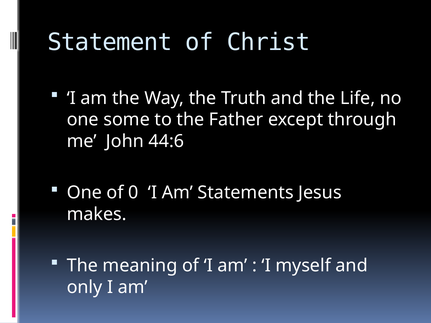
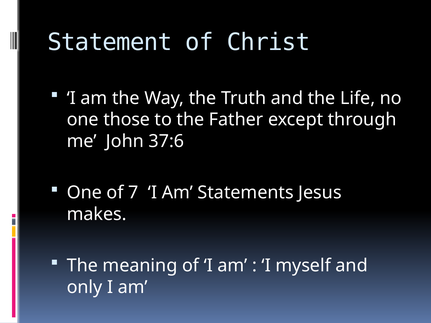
some: some -> those (127, 120)
44:6: 44:6 -> 37:6 (166, 141)
0: 0 -> 7 (133, 193)
